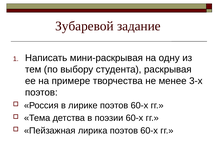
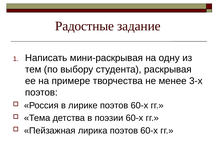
Зубаревой: Зубаревой -> Радостные (85, 26)
